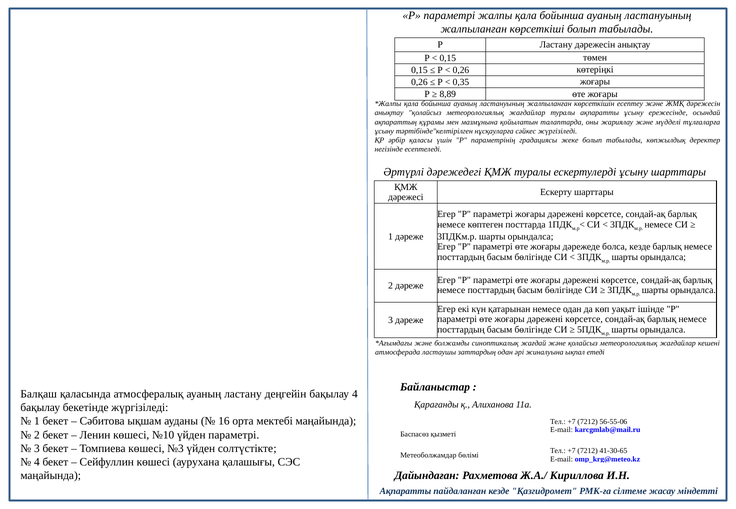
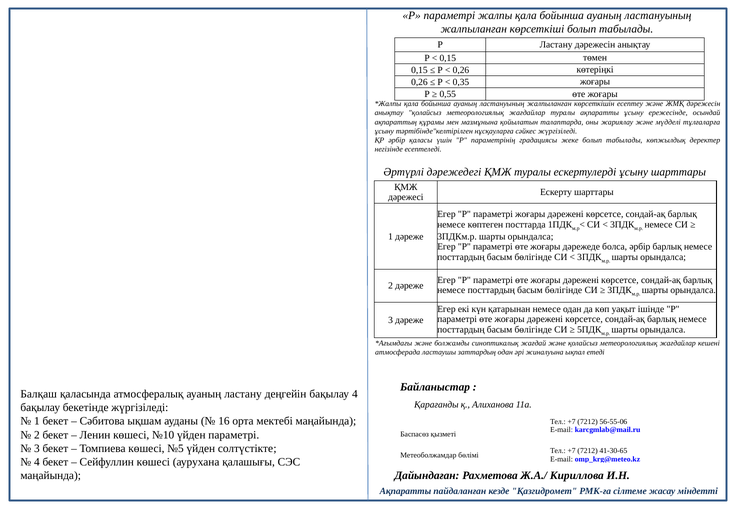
8,89: 8,89 -> 0,55 (448, 94)
болса кезде: кезде -> әрбір (640, 247)
№3: №3 -> №5 (176, 449)
